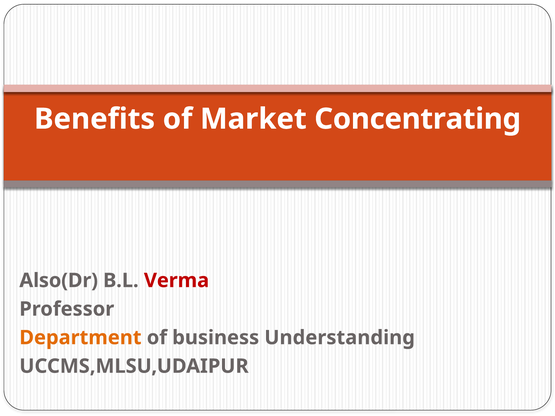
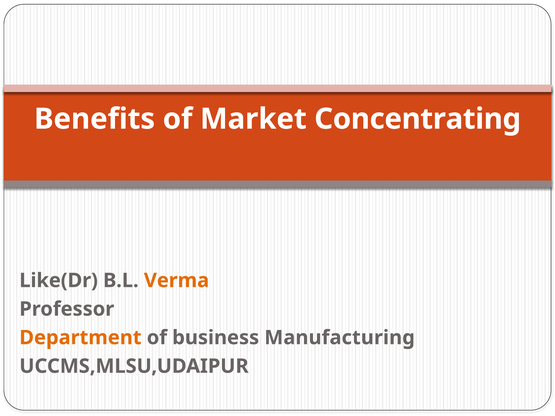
Also(Dr: Also(Dr -> Like(Dr (59, 281)
Verma colour: red -> orange (177, 281)
Understanding: Understanding -> Manufacturing (340, 338)
